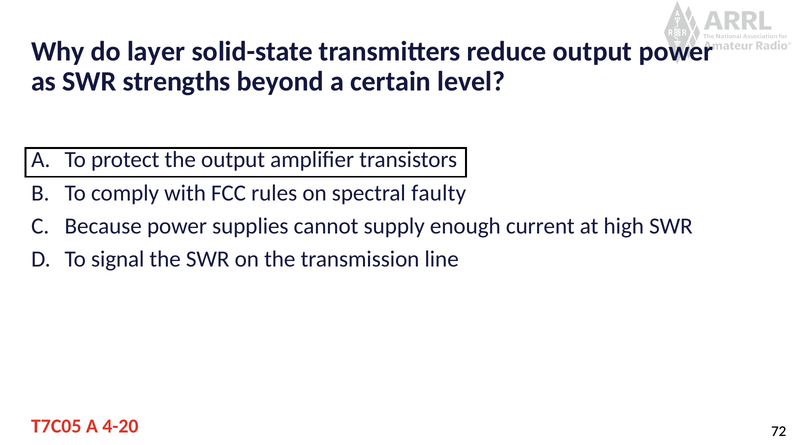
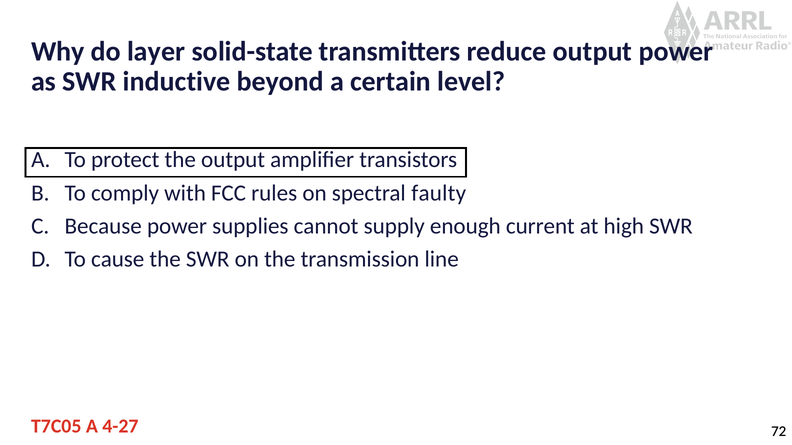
strengths: strengths -> inductive (177, 82)
signal: signal -> cause (118, 259)
4-20: 4-20 -> 4-27 (120, 427)
